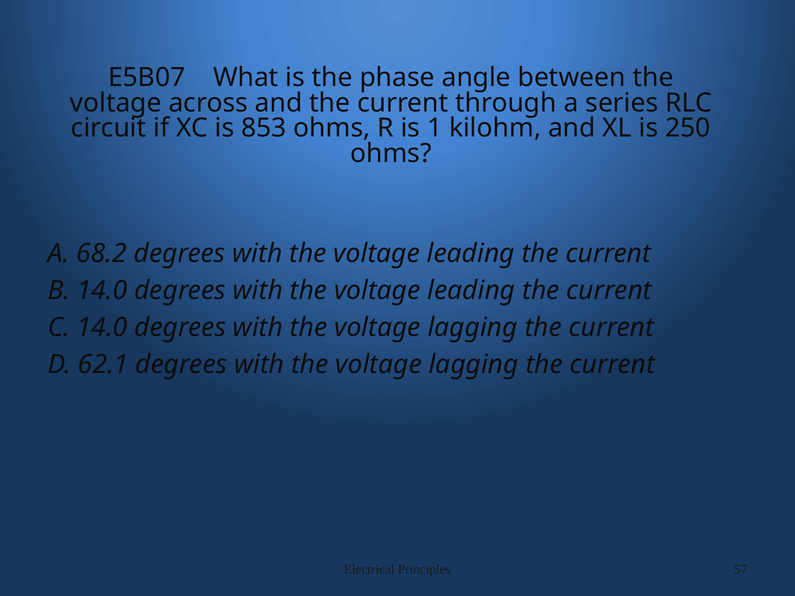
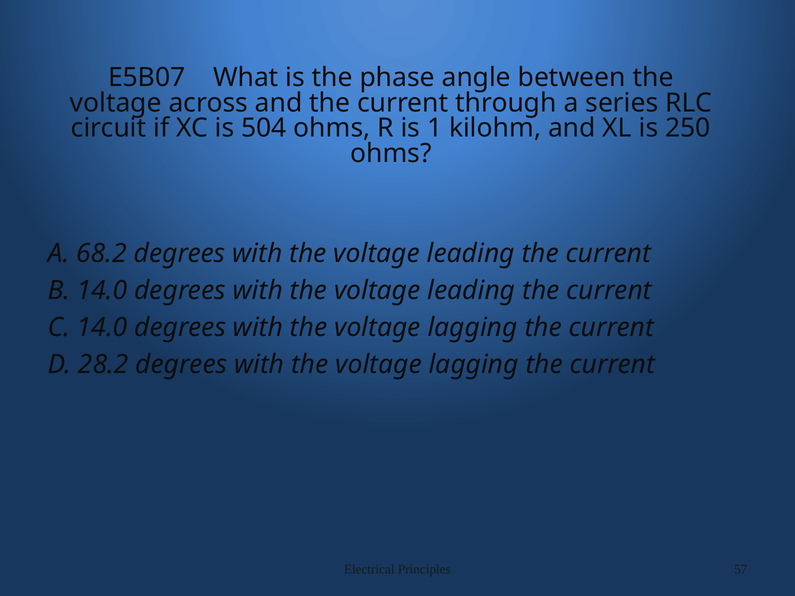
853: 853 -> 504 (264, 128)
62.1: 62.1 -> 28.2 (103, 365)
